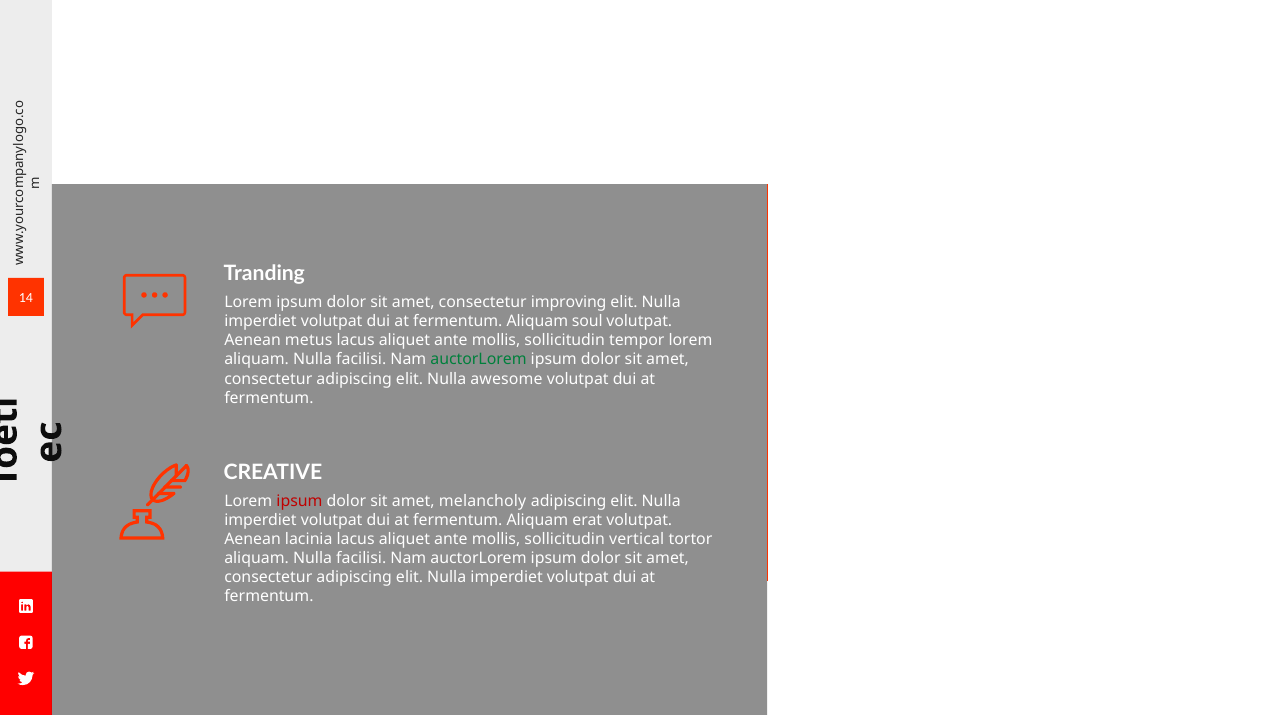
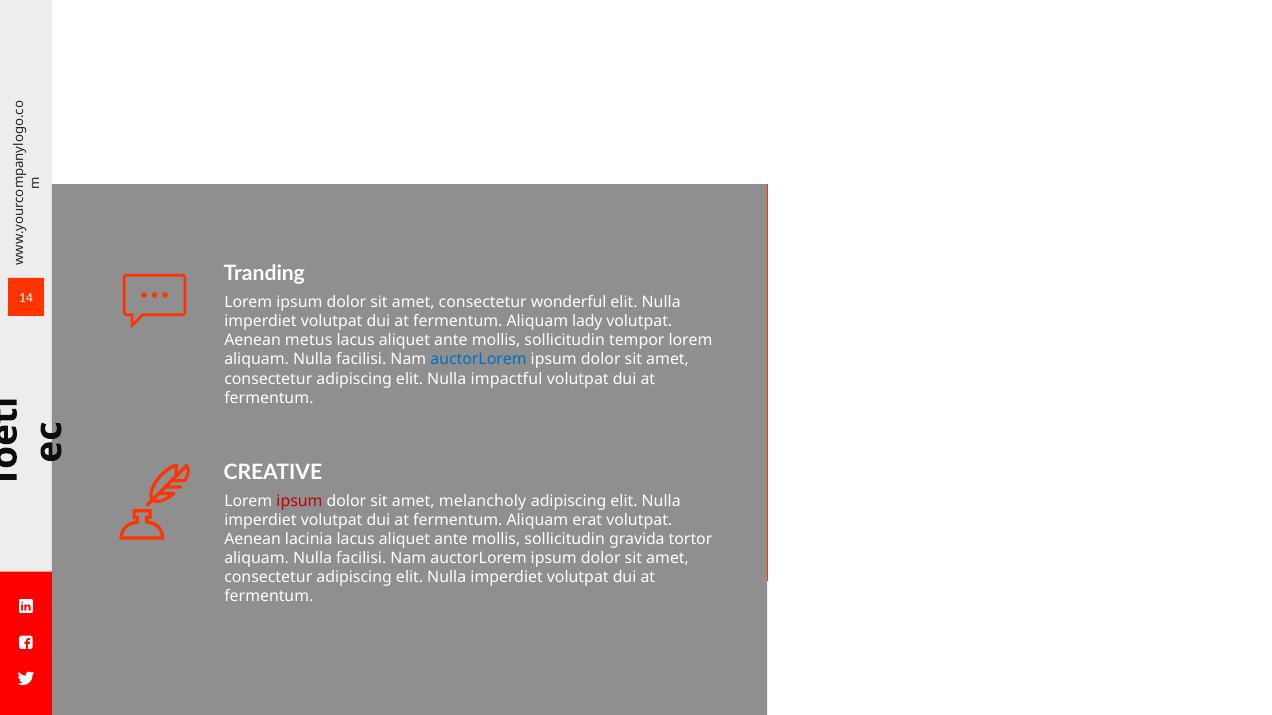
improving: improving -> wonderful (569, 303)
soul: soul -> lady (587, 322)
auctorLorem colour: green -> blue (479, 360)
awesome: awesome -> impactful (507, 379)
vertical: vertical -> gravida (637, 540)
